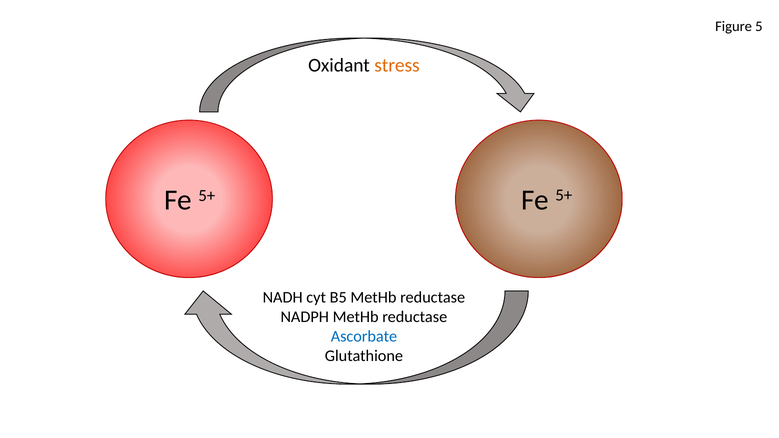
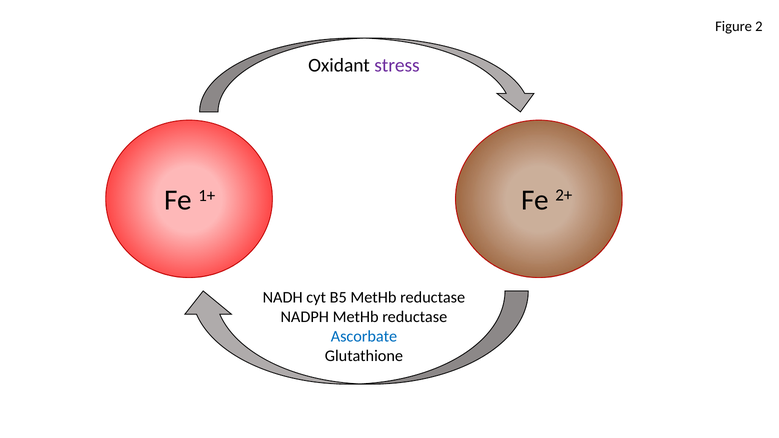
5: 5 -> 2 (759, 26)
stress colour: orange -> purple (397, 65)
5+: 5+ -> 1+ (207, 196)
5+: 5+ -> 2+ (564, 195)
